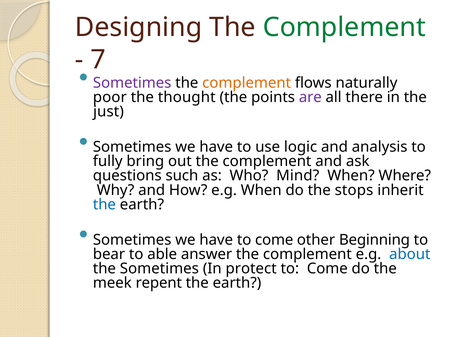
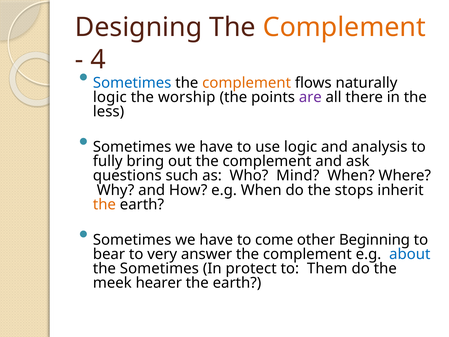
Complement colour: green -> orange (344, 27)
7: 7 -> 4 (98, 60)
Sometimes colour: purple -> blue (132, 83)
poor: poor -> logic (110, 97)
thought: thought -> worship (187, 97)
just: just -> less (109, 111)
the colour: blue -> orange (104, 204)
able: able -> very (162, 254)
Come: Come -> Them (327, 268)
repent: repent -> hearer (159, 283)
